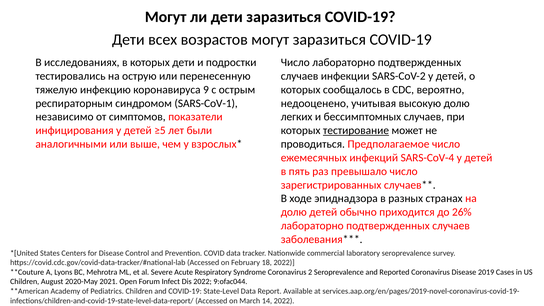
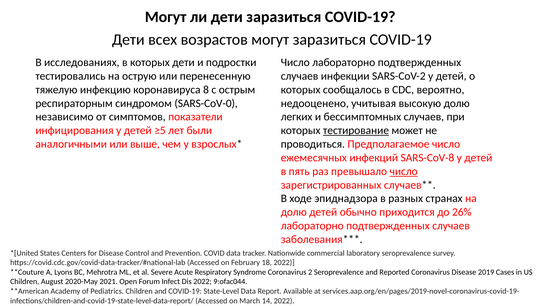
9: 9 -> 8 (206, 90)
SARS-CoV-1: SARS-CoV-1 -> SARS-CoV-0 (206, 103)
SARS-CoV-4: SARS-CoV-4 -> SARS-CoV-8 (427, 158)
число underline: none -> present (404, 171)
